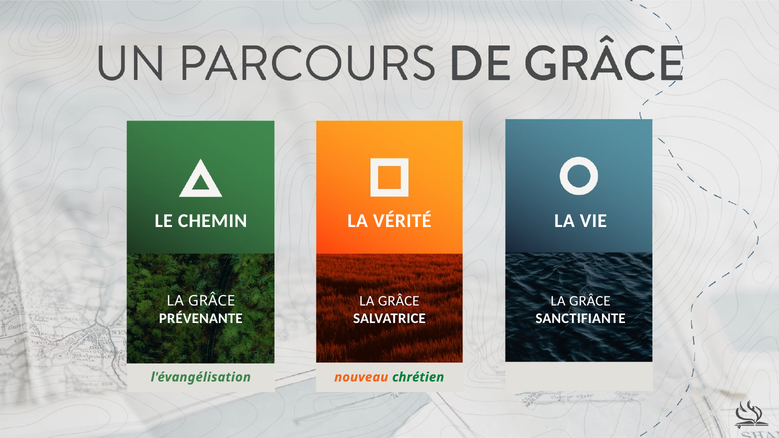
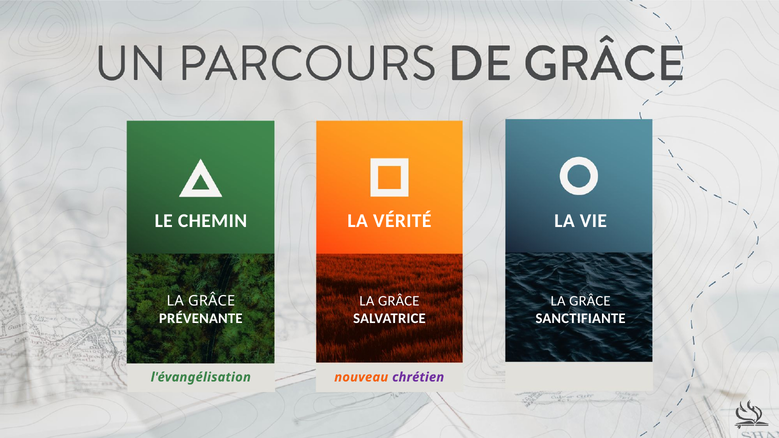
chrétien colour: green -> purple (418, 377)
